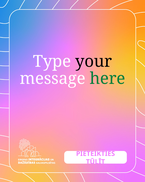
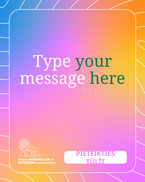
your colour: black -> green (94, 61)
